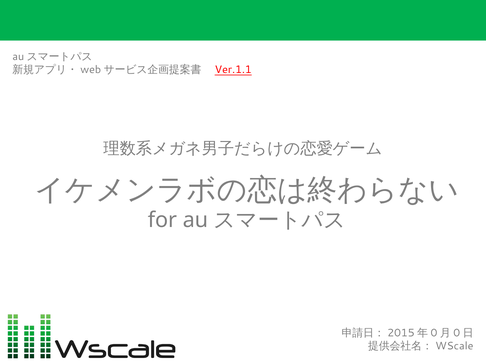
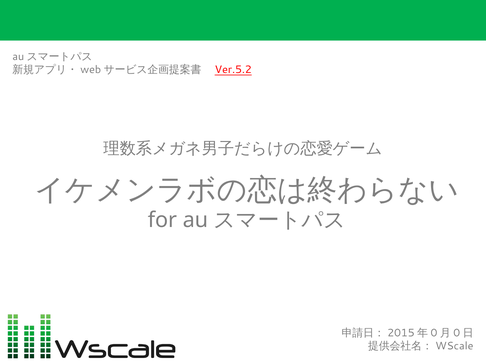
Ver.1.1: Ver.1.1 -> Ver.5.2 (233, 70)
